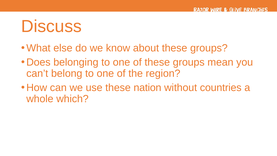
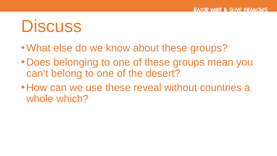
region: region -> desert (163, 73)
nation: nation -> reveal (147, 87)
